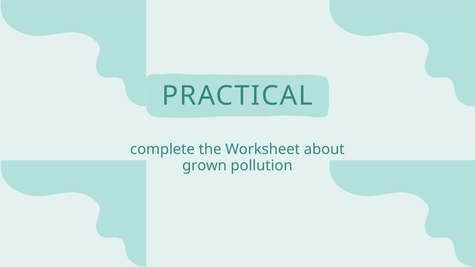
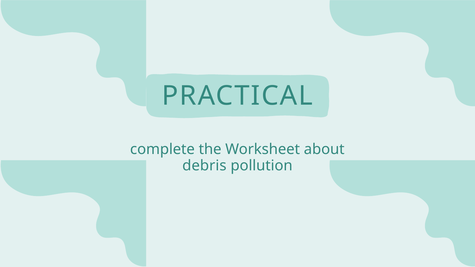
grown: grown -> debris (204, 166)
